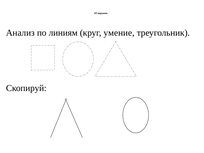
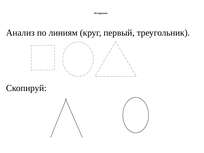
умение: умение -> первый (119, 33)
